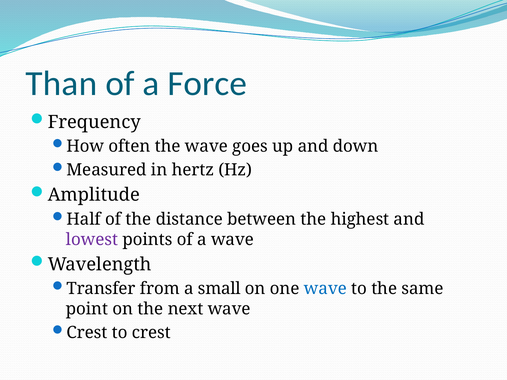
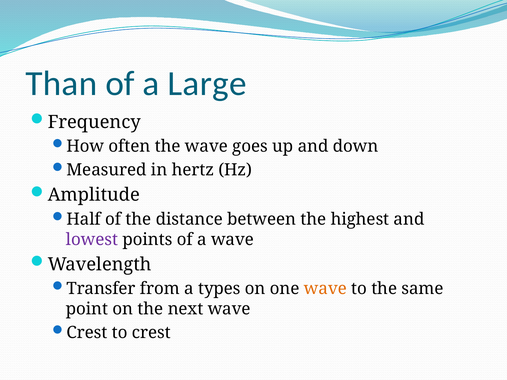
Force: Force -> Large (207, 84)
small: small -> types (219, 289)
wave colour: blue -> orange (325, 289)
